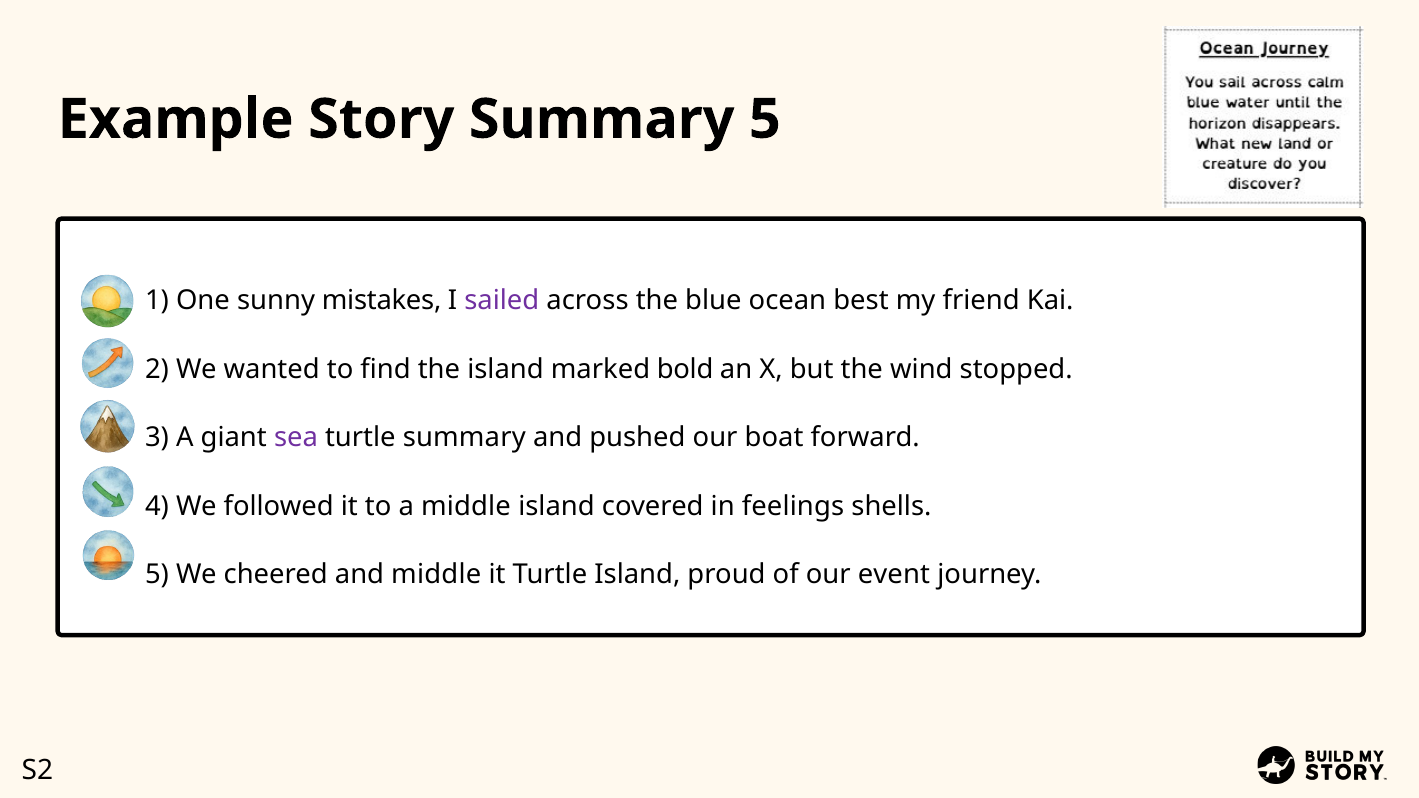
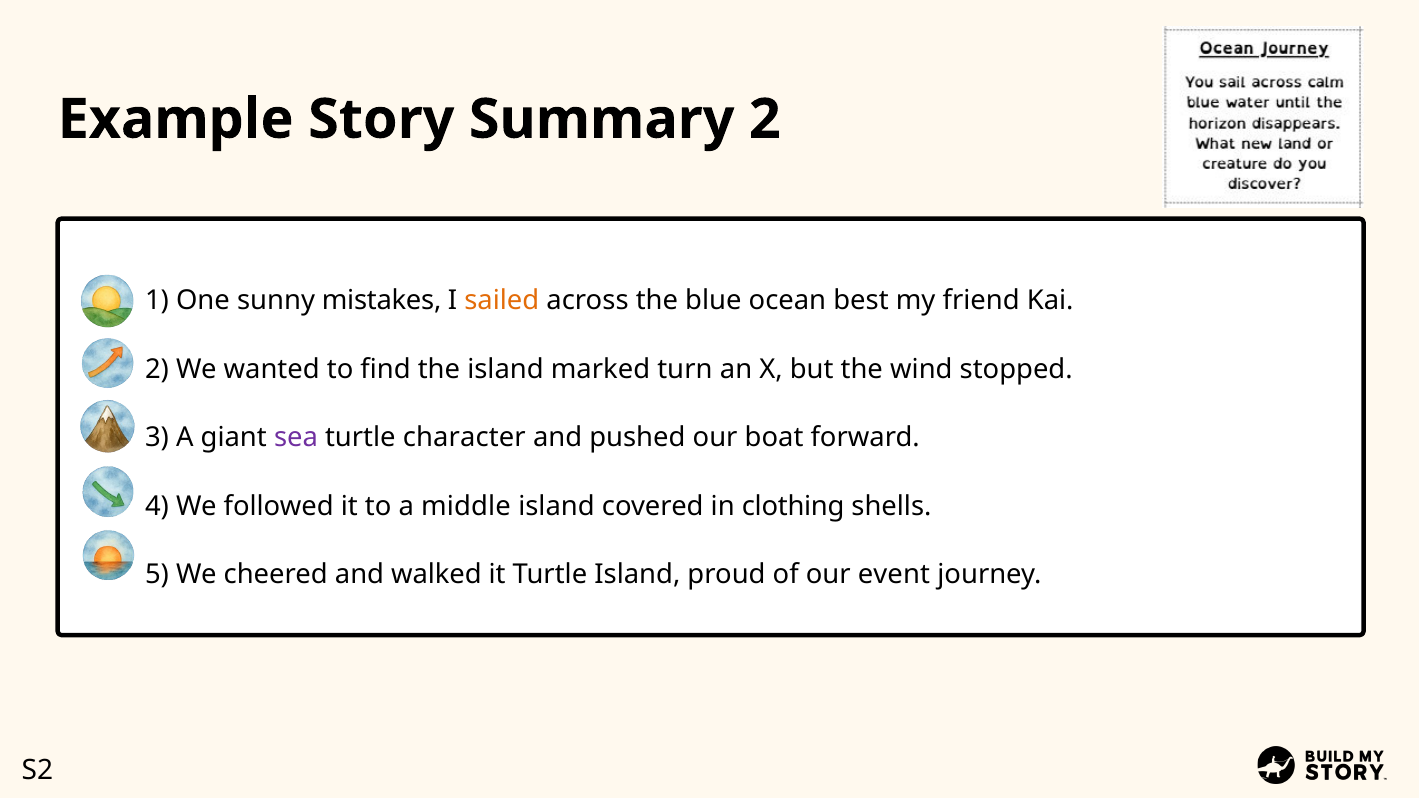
Summary 5: 5 -> 2 (765, 119)
sailed colour: purple -> orange (502, 301)
bold: bold -> turn (685, 369)
turtle summary: summary -> character (464, 438)
feelings: feelings -> clothing (793, 506)
and middle: middle -> walked (436, 575)
